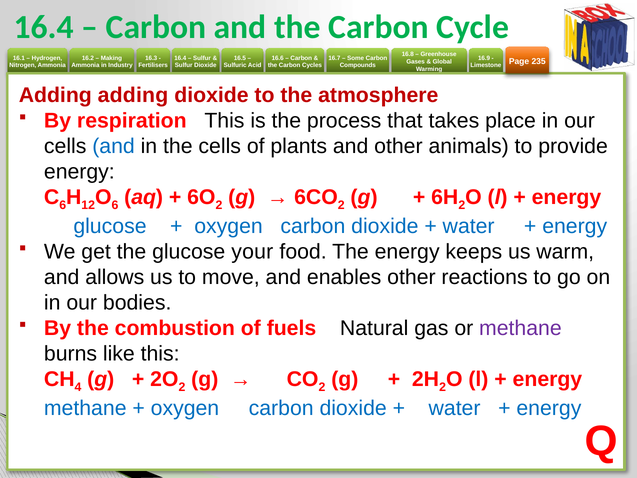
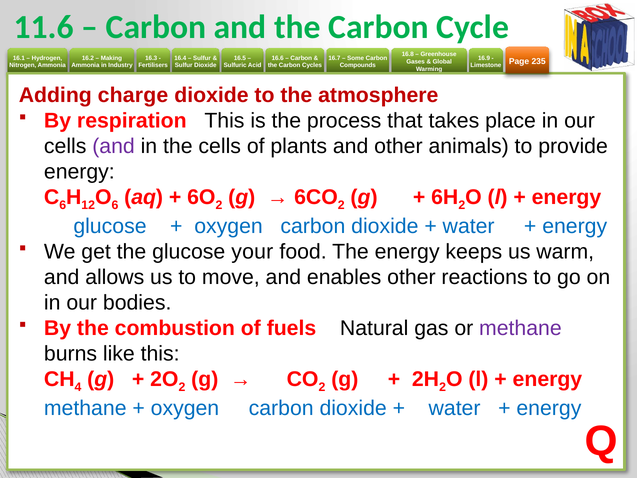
16.4: 16.4 -> 11.6 (44, 27)
Adding adding: adding -> charge (133, 95)
and colour: blue -> purple (114, 146)
